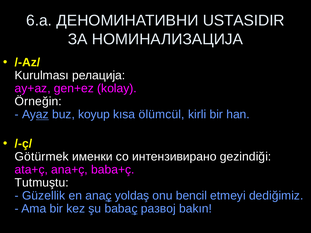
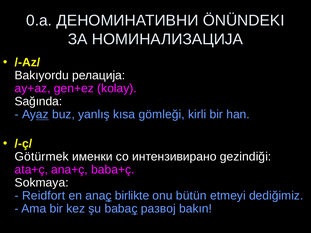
6.a: 6.a -> 0.a (39, 21)
USTASIDIR: USTASIDIR -> ÖNÜNDEKI (244, 21)
Kurulması: Kurulması -> Bakıyordu (42, 75)
Örneğin: Örneğin -> Sağında (38, 102)
koyup: koyup -> yanlış (94, 115)
ölümcül: ölümcül -> gömleği (162, 115)
Tutmuştu: Tutmuştu -> Sokmaya (42, 183)
Güzellik: Güzellik -> Reidfort (44, 196)
yoldaş: yoldaş -> birlikte (132, 196)
bencil: bencil -> bütün (191, 196)
